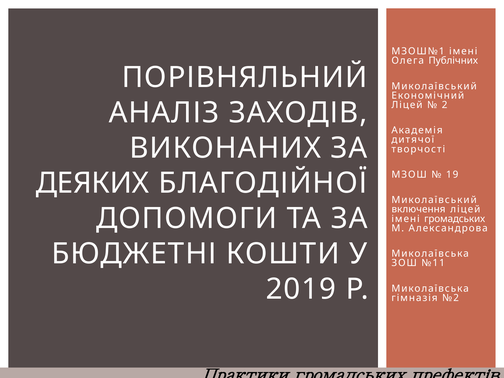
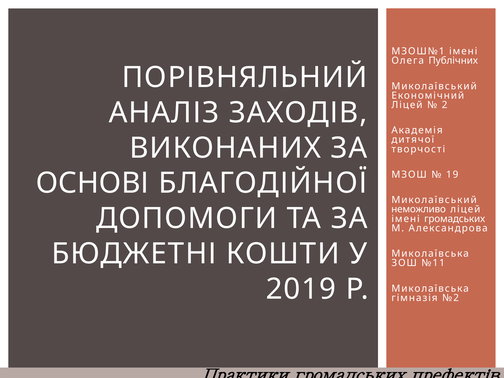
ДЕЯКИХ: ДЕЯКИХ -> ОСНОВІ (92, 183)
включення: включення -> неможливо (419, 209)
